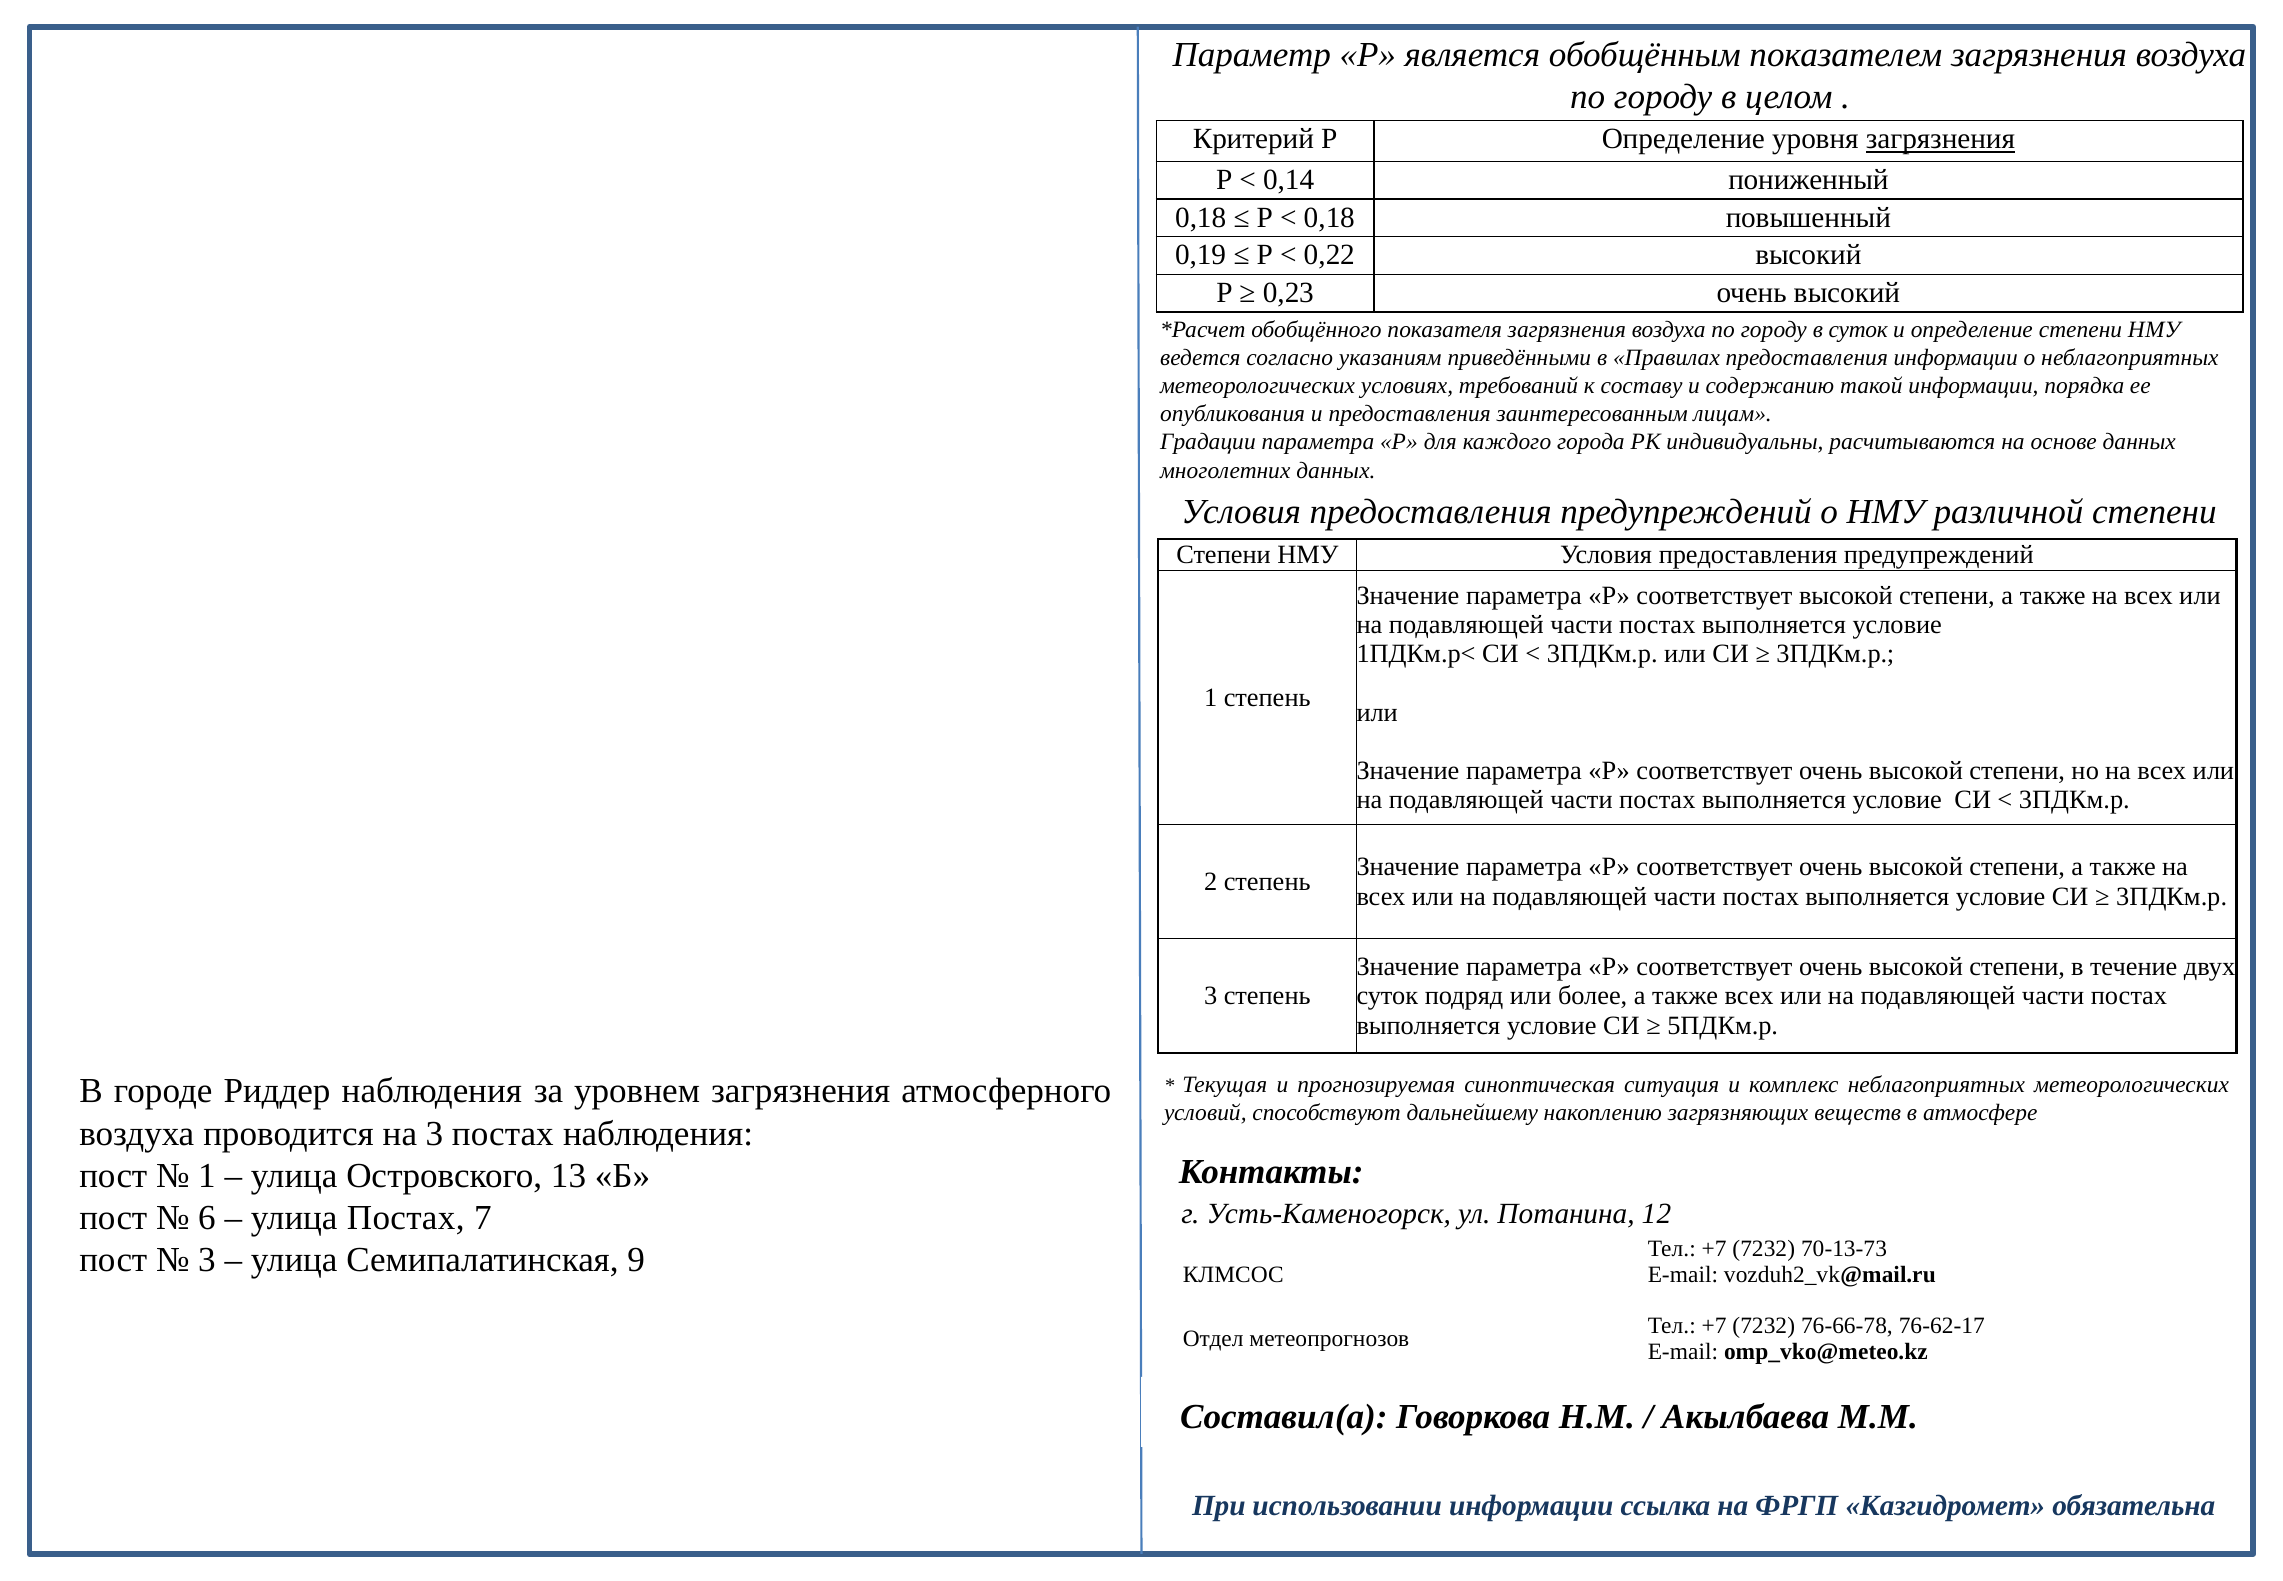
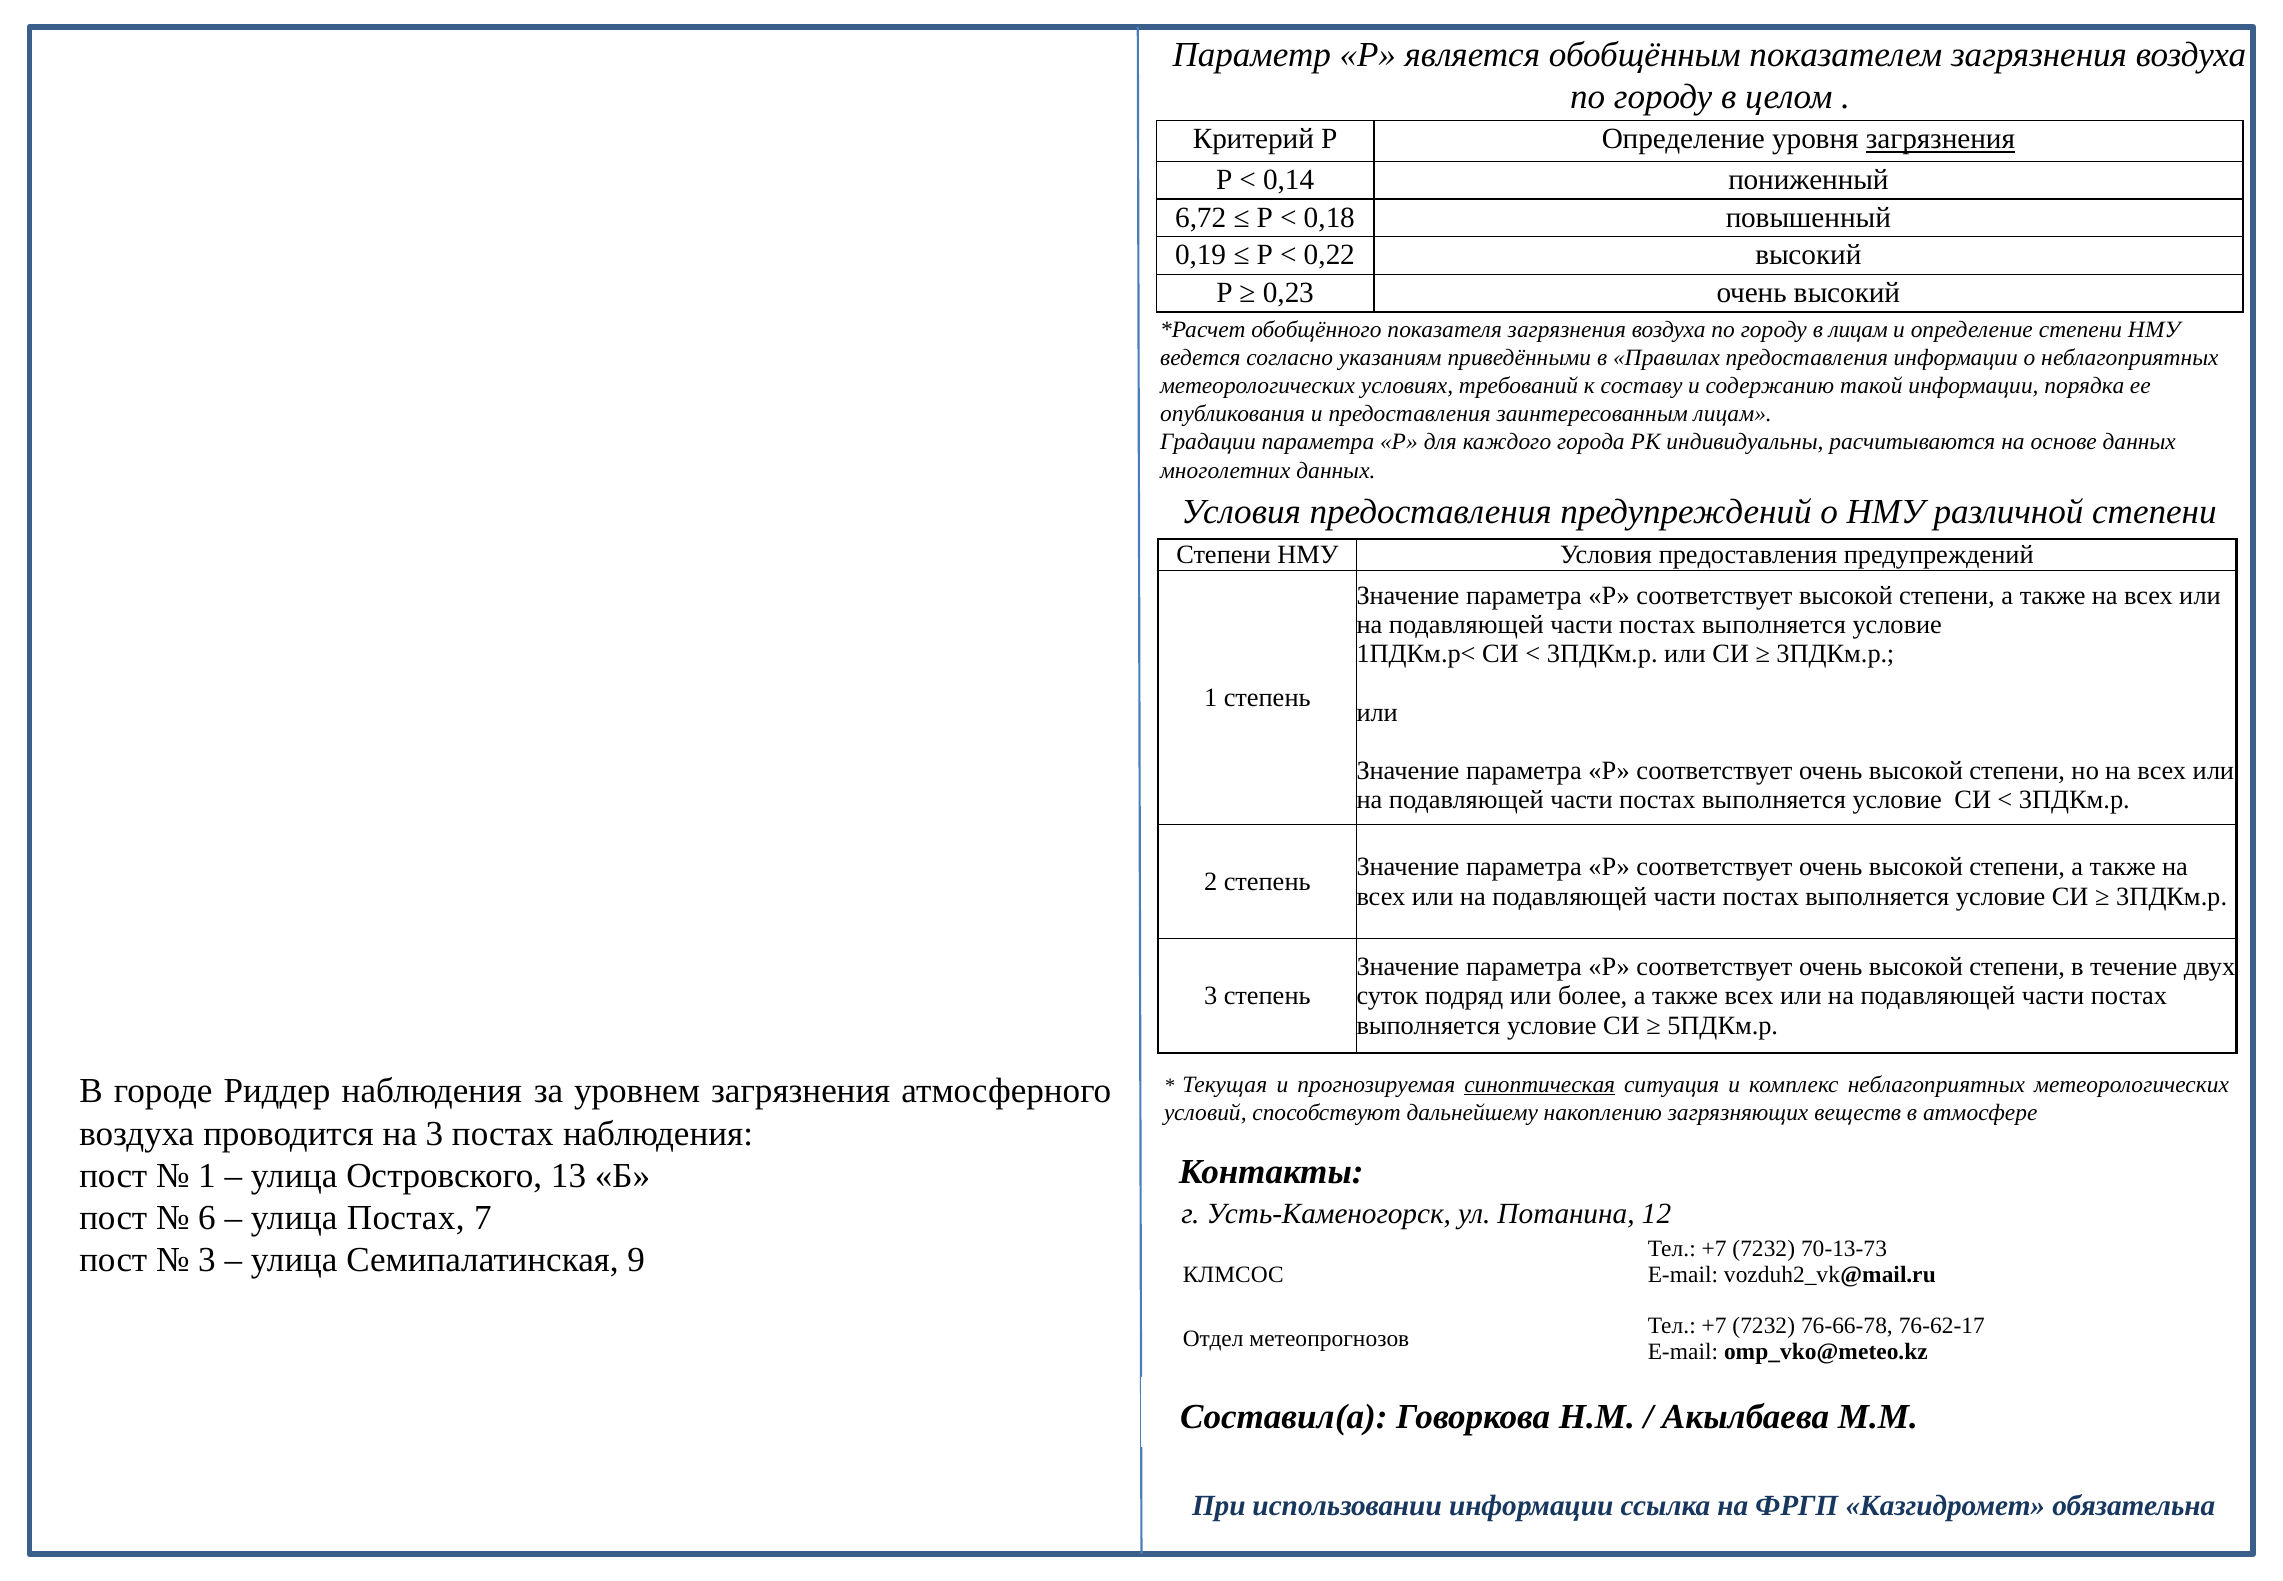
0,18: 0,18 -> 6,72 (1201, 217)
в суток: суток -> лицам (1858, 330)
синоптическая underline: none -> present (1540, 1084)
